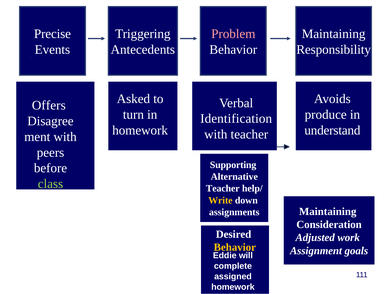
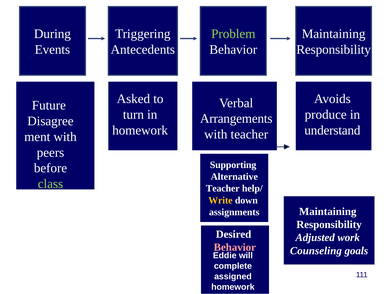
Precise: Precise -> During (52, 34)
Problem colour: pink -> light green (233, 34)
Offers: Offers -> Future (49, 105)
Identification: Identification -> Arrangements (236, 118)
Consideration: Consideration -> Responsibility (329, 224)
Behavior colour: yellow -> pink (235, 247)
Assignment: Assignment -> Counseling (316, 250)
